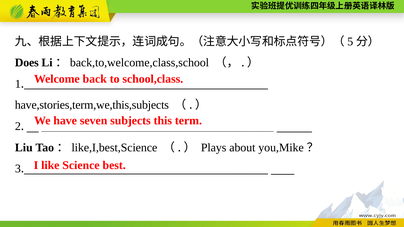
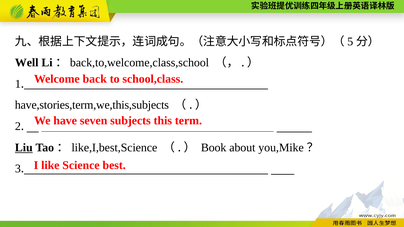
Does: Does -> Well (27, 63)
Liu underline: none -> present (24, 148)
Plays: Plays -> Book (214, 148)
